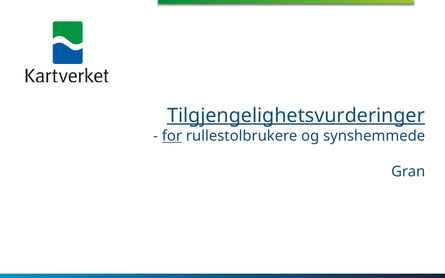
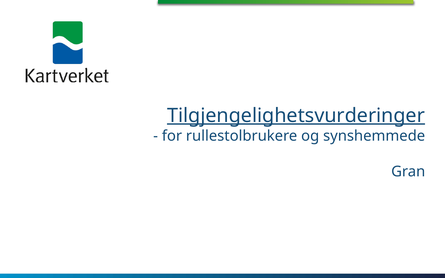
for underline: present -> none (172, 136)
